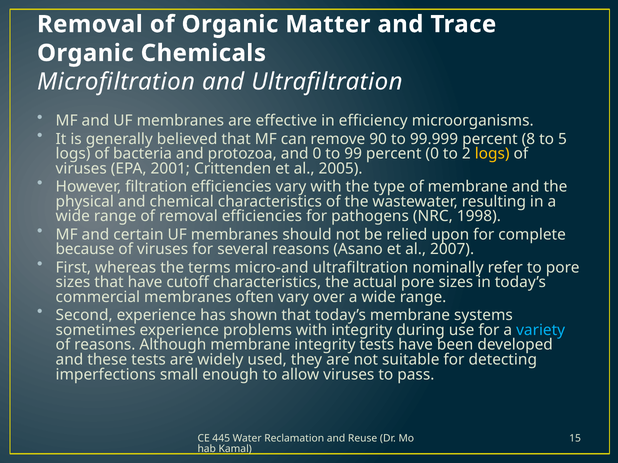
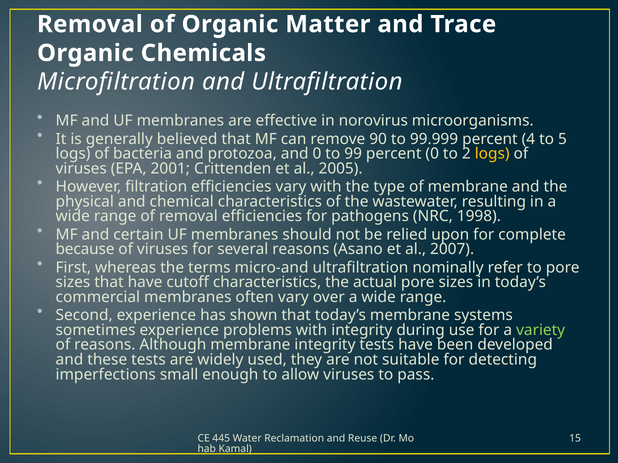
efficiency: efficiency -> norovirus (373, 121)
8: 8 -> 4 (528, 139)
variety colour: light blue -> light green (541, 330)
